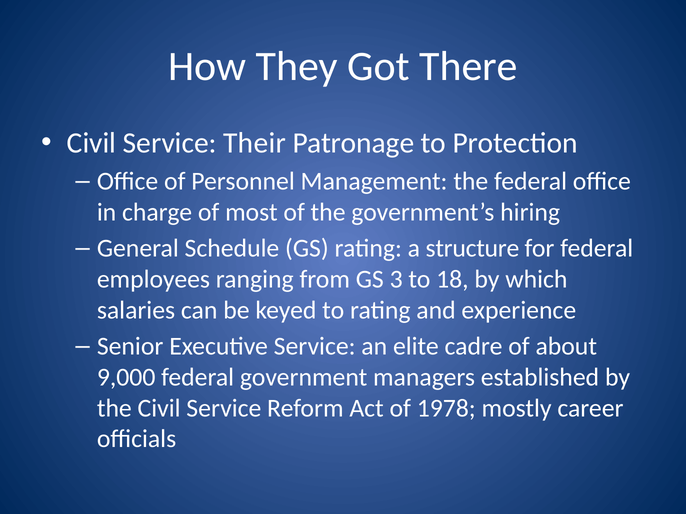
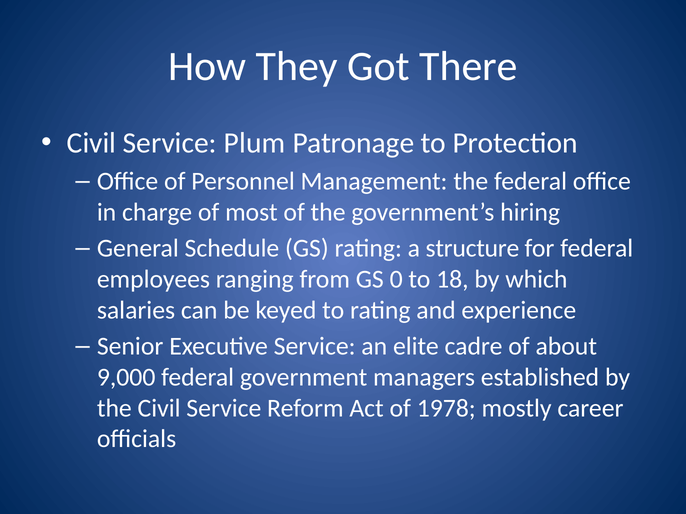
Their: Their -> Plum (255, 143)
3: 3 -> 0 (396, 280)
